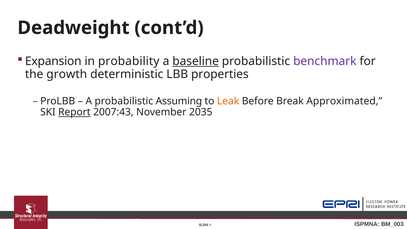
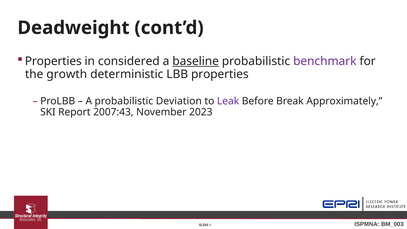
Expansion: Expansion -> Properties (53, 61)
probability: probability -> considered (129, 61)
Assuming: Assuming -> Deviation (179, 101)
Leak colour: orange -> purple (228, 101)
Approximated: Approximated -> Approximately (344, 101)
Report underline: present -> none (74, 112)
2035: 2035 -> 2023 (201, 112)
